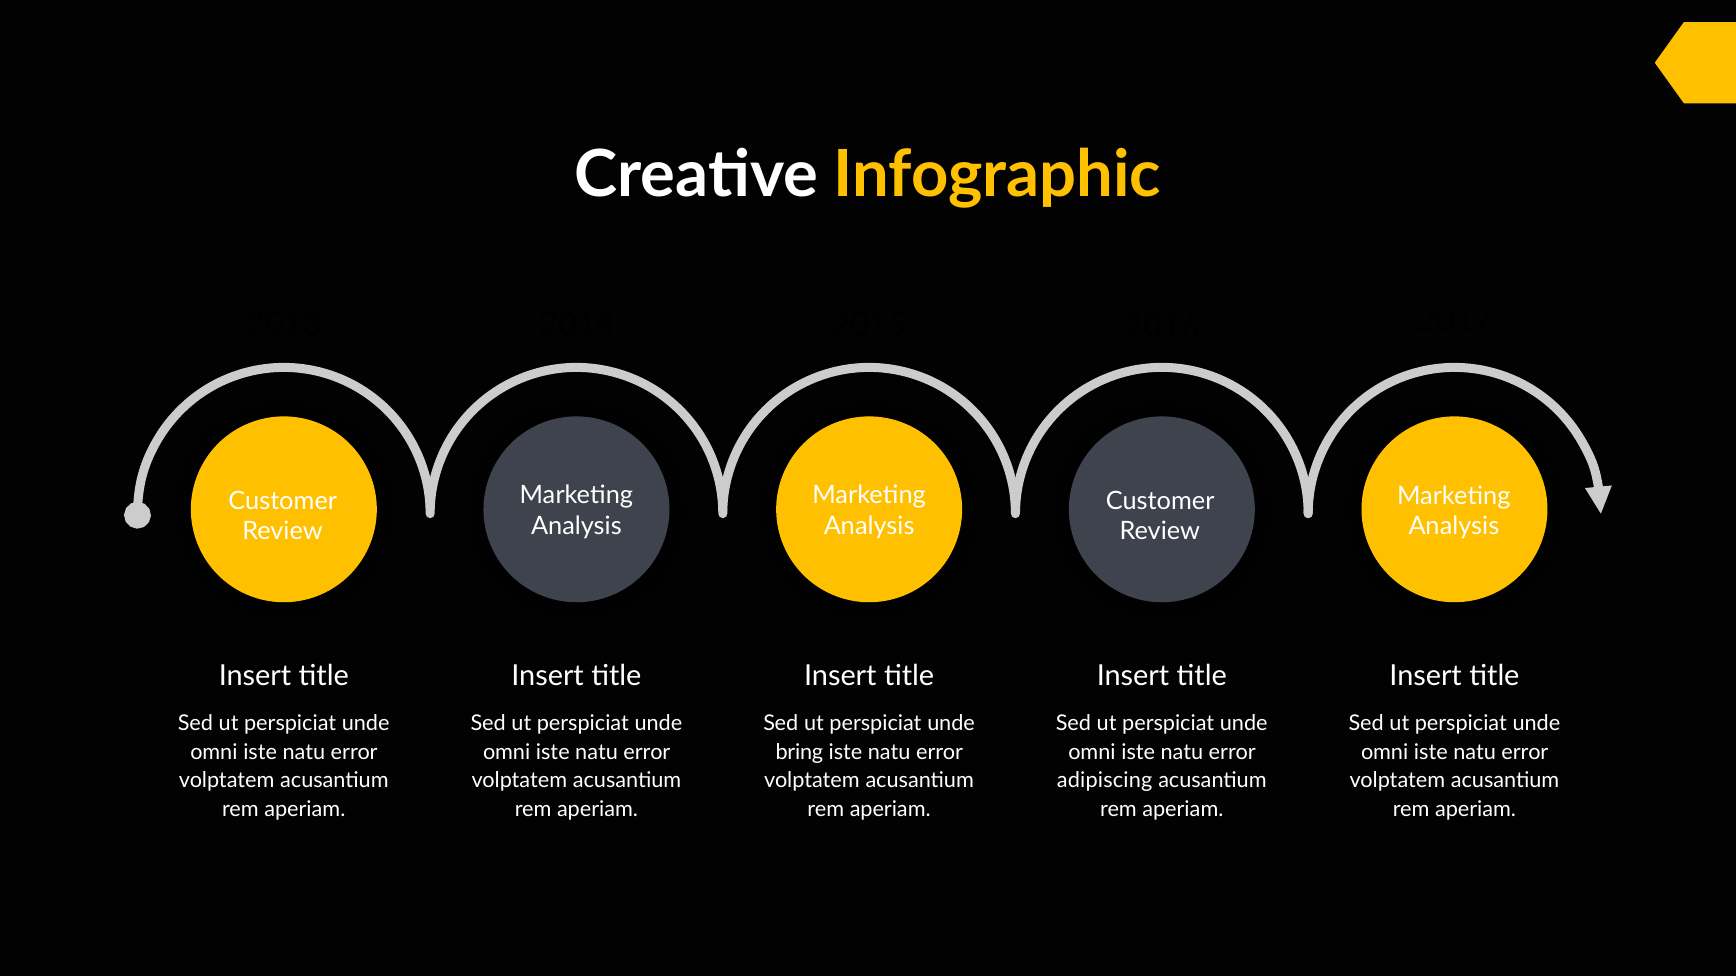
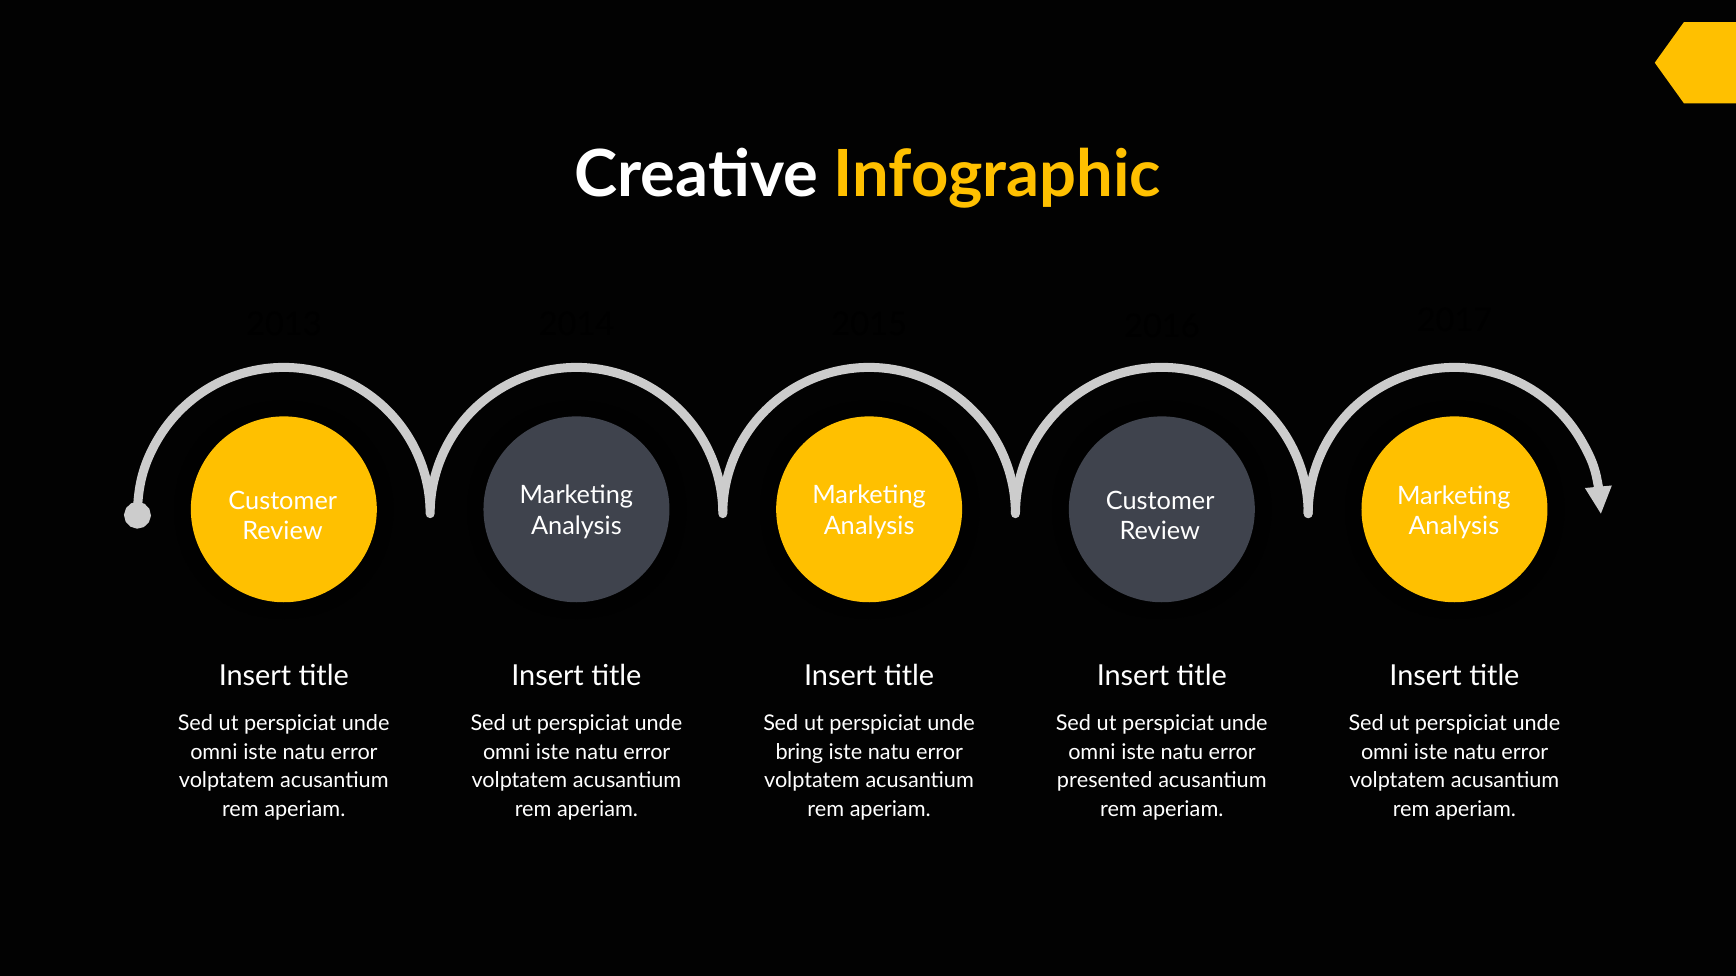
adipiscing: adipiscing -> presented (1105, 781)
